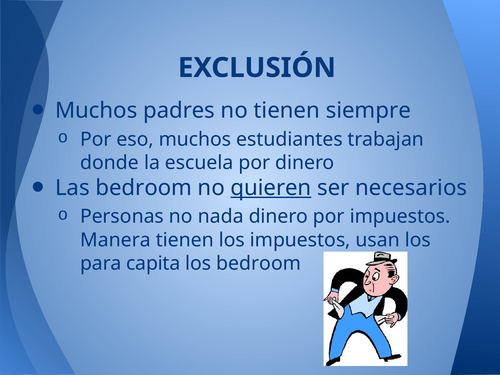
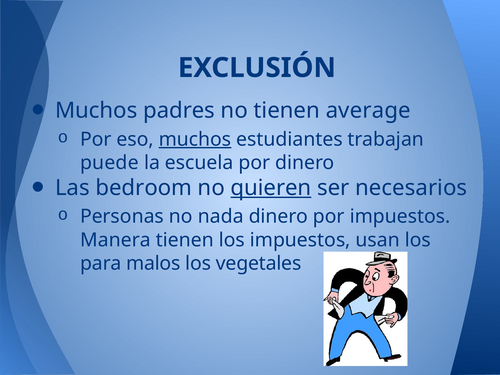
siempre: siempre -> average (368, 111)
muchos underline: none -> present (195, 139)
donde: donde -> puede (109, 163)
capita: capita -> malos (153, 263)
los bedroom: bedroom -> vegetales (259, 263)
